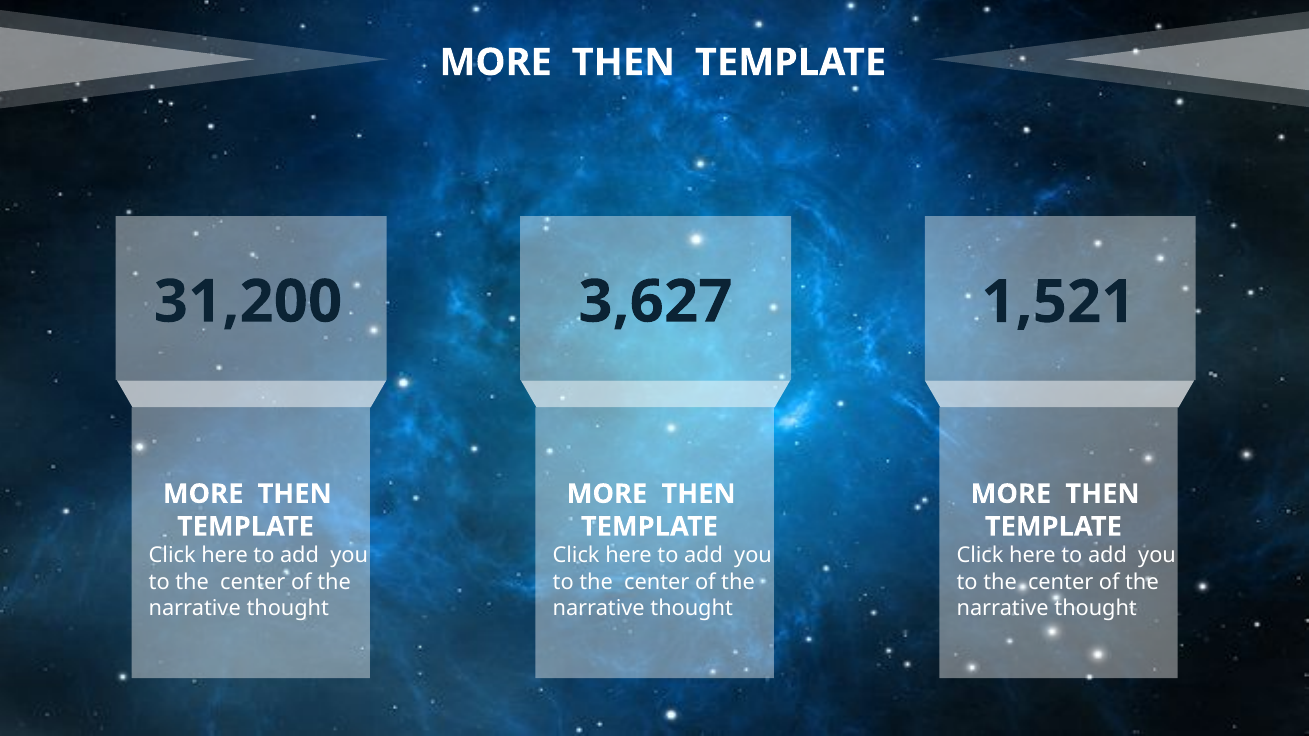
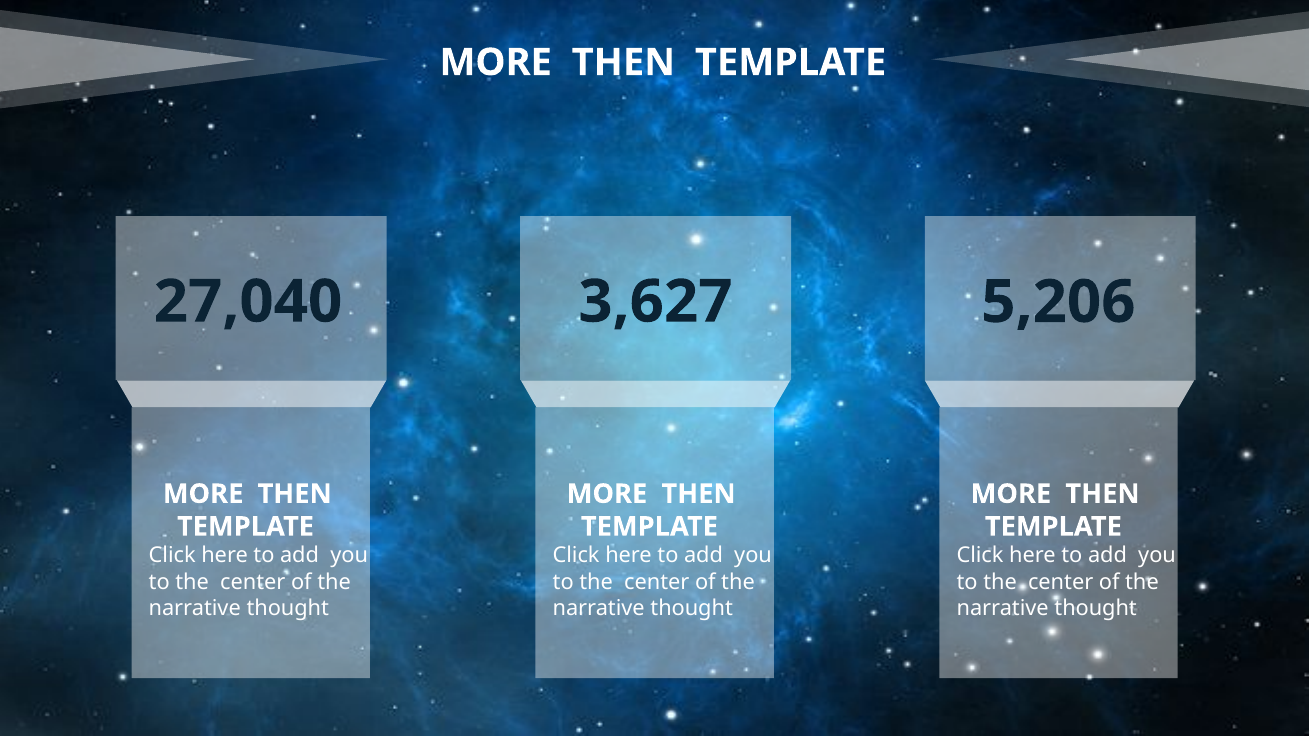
31,200: 31,200 -> 27,040 (248, 302)
1,521: 1,521 -> 5,206 (1058, 302)
